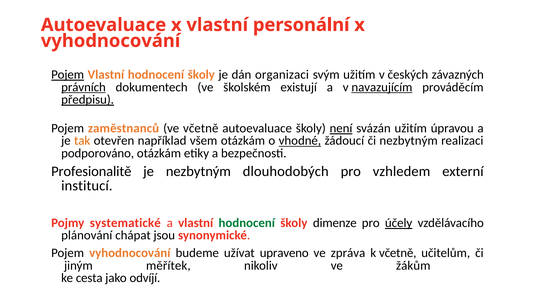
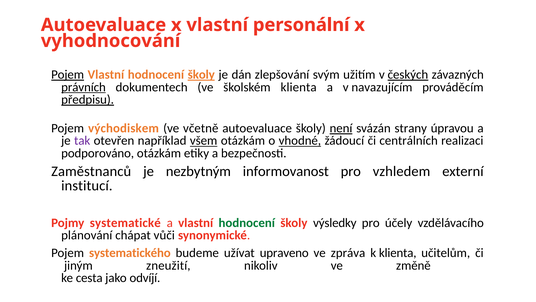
školy underline: none -> present (201, 75)
organizaci: organizaci -> zlepšování (282, 75)
českých underline: none -> present (408, 75)
školském existují: existují -> klienta (299, 87)
navazujícím underline: present -> none (382, 87)
zaměstnanců: zaměstnanců -> východiskem (124, 128)
svázán užitím: užitím -> strany (411, 128)
tak colour: orange -> purple (82, 141)
všem underline: none -> present (204, 141)
či nezbytným: nezbytným -> centrálních (409, 141)
Profesionalitě: Profesionalitě -> Zaměstnanců (91, 171)
dlouhodobých: dlouhodobých -> informovanost (286, 171)
dimenze: dimenze -> výsledky (335, 223)
účely underline: present -> none (399, 223)
jsou: jsou -> vůči (164, 235)
Pojem vyhodnocování: vyhodnocování -> systematického (130, 253)
k včetně: včetně -> klienta (398, 253)
měřítek: měřítek -> zneužití (168, 265)
žákům: žákům -> změně (413, 265)
